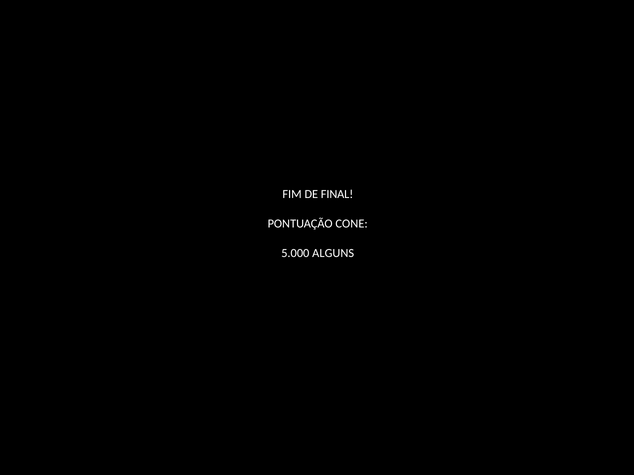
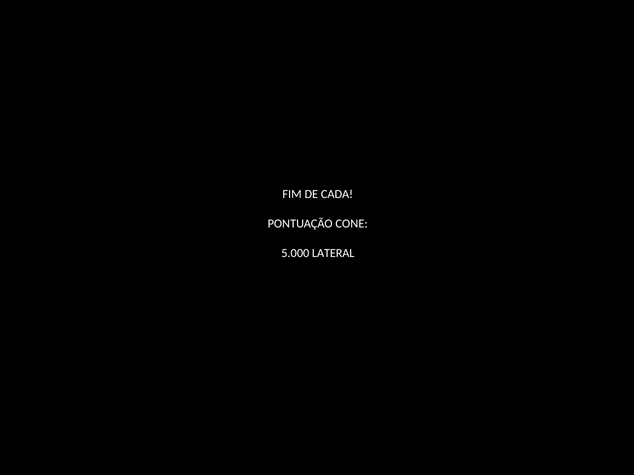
FINAL: FINAL -> CADA (337, 194)
ALGUNS: ALGUNS -> LATERAL (333, 253)
